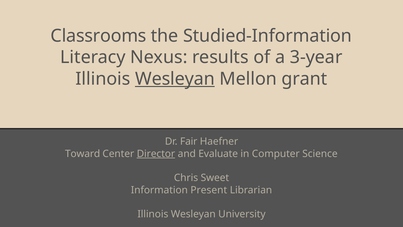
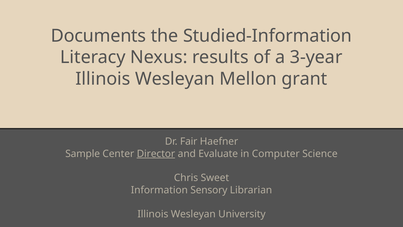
Classrooms: Classrooms -> Documents (99, 36)
Wesleyan underline: present -> none (175, 79)
Toward: Toward -> Sample (83, 154)
Present: Present -> Sensory (209, 190)
